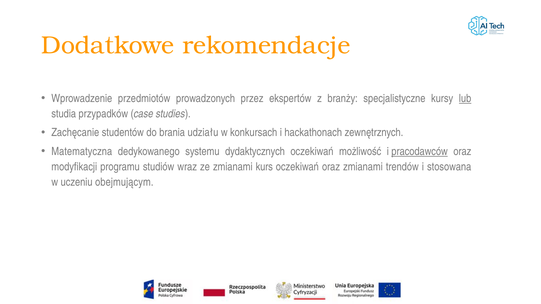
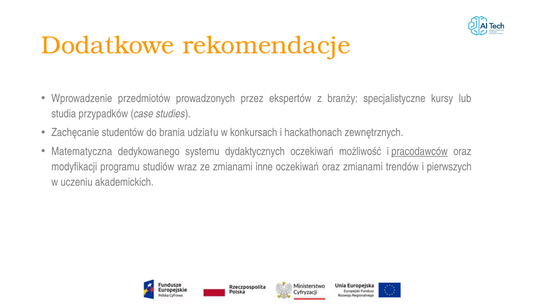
lub underline: present -> none (465, 98)
kurs: kurs -> inne (264, 167)
stosowana: stosowana -> pierwszych (449, 167)
obejmującym: obejmującym -> akademickich (124, 182)
